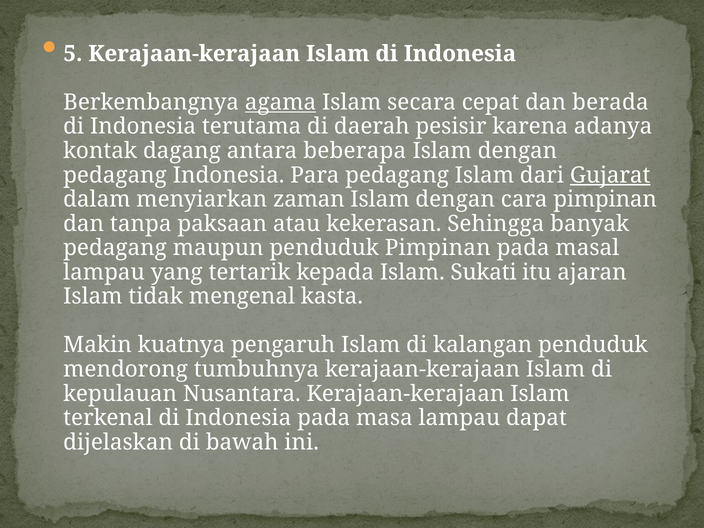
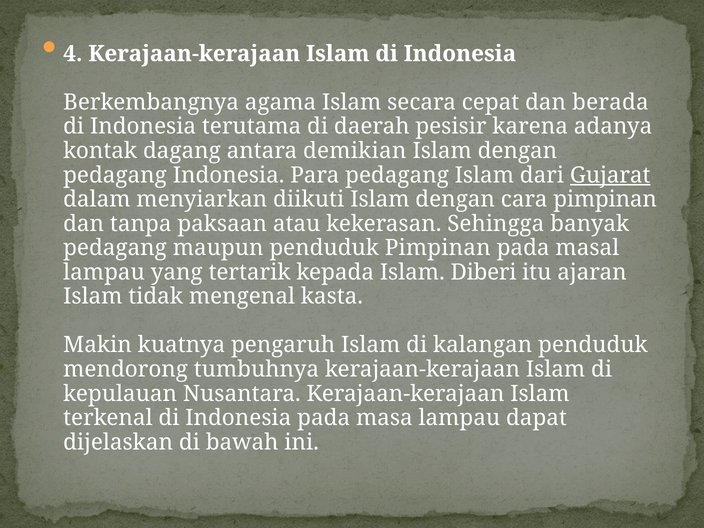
5: 5 -> 4 (73, 54)
agama underline: present -> none (281, 102)
beberapa: beberapa -> demikian (355, 151)
zaman: zaman -> diikuti (309, 199)
Sukati: Sukati -> Diberi (484, 272)
